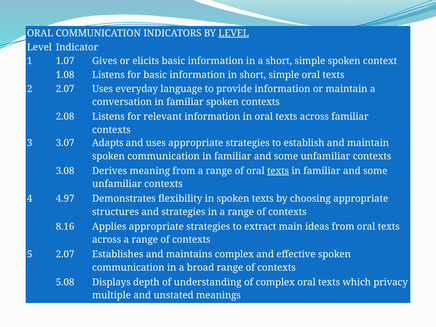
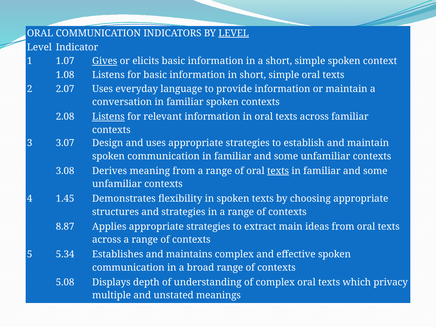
Gives underline: none -> present (105, 61)
Listens underline: none -> present (108, 117)
Adapts: Adapts -> Design (108, 143)
4.97: 4.97 -> 1.45 (65, 199)
8.16: 8.16 -> 8.87 (65, 227)
5 2.07: 2.07 -> 5.34 (65, 254)
